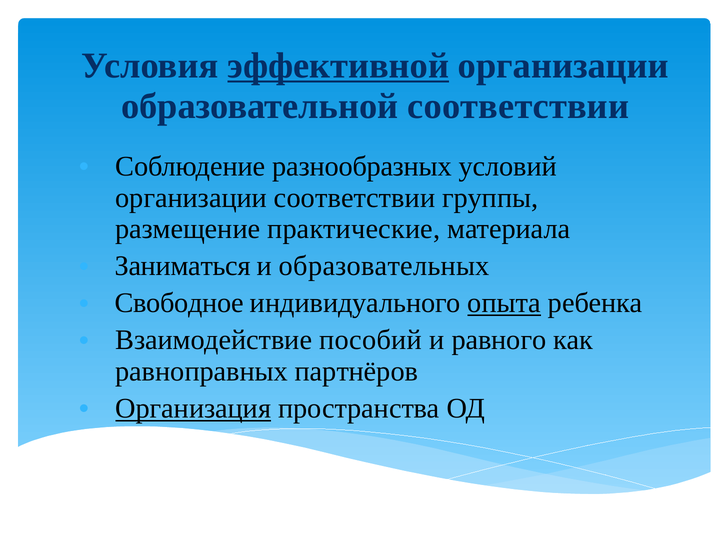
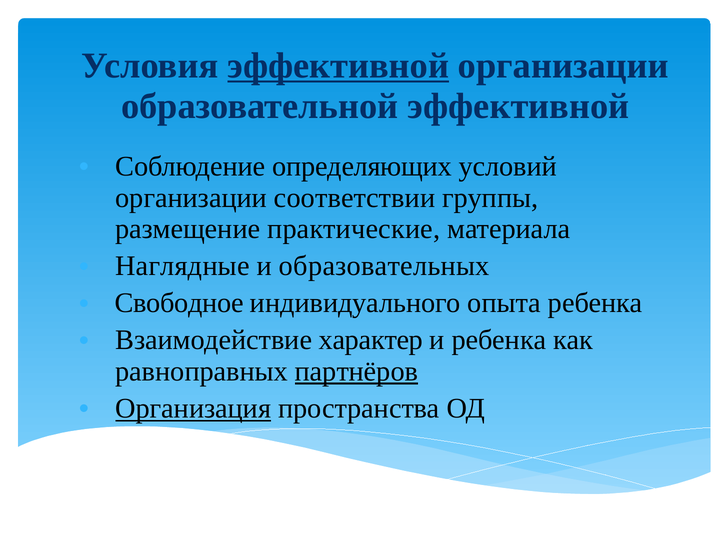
образовательной соответствии: соответствии -> эффективной (518, 106)
разнообразных: разнообразных -> определяющих (362, 166)
Заниматься: Заниматься -> Наглядные (182, 266)
опыта underline: present -> none (504, 303)
пособий: пособий -> характер (371, 340)
и равного: равного -> ребенка (499, 340)
партнёров underline: none -> present (356, 371)
